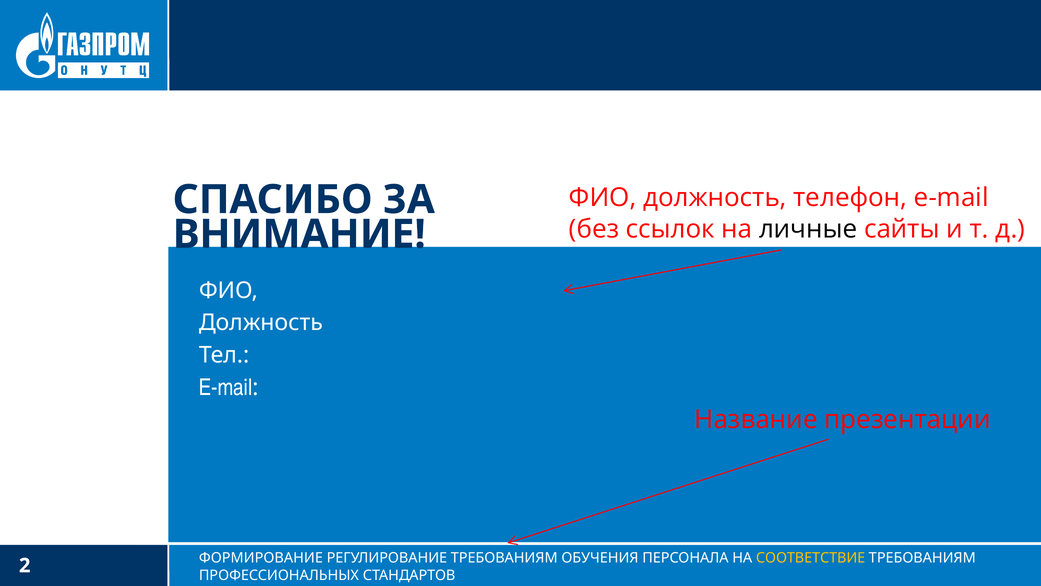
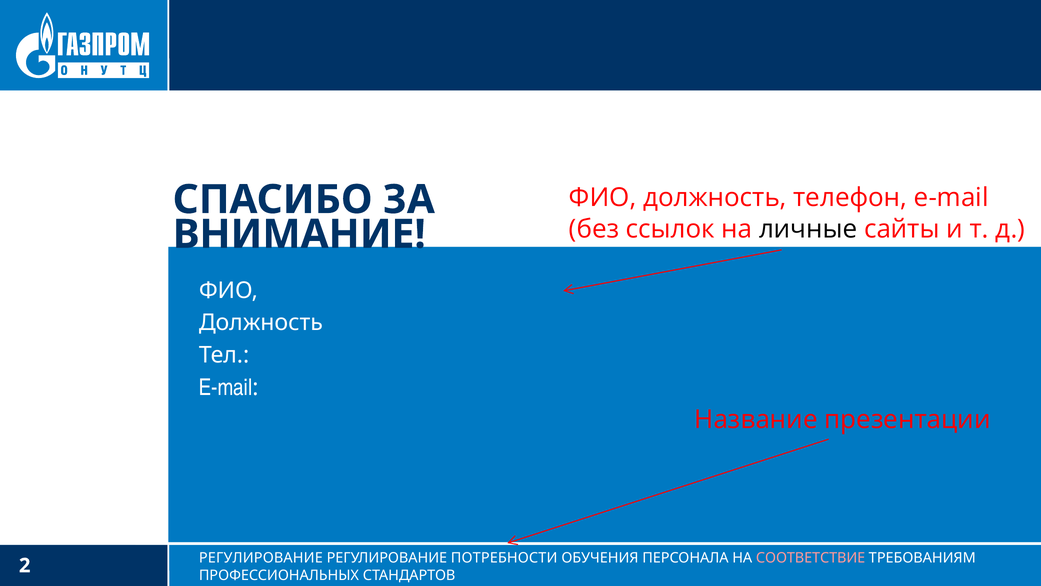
ФОРМИРОВАНИЕ: ФОРМИРОВАНИЕ -> РЕГУЛИРОВАНИЕ (261, 558)
РЕГУЛИРОВАНИЕ ТРЕБОВАНИЯМ: ТРЕБОВАНИЯМ -> ПОТРЕБНОСТИ (504, 558)
СООТВЕТСТВИЕ colour: yellow -> pink (811, 558)
